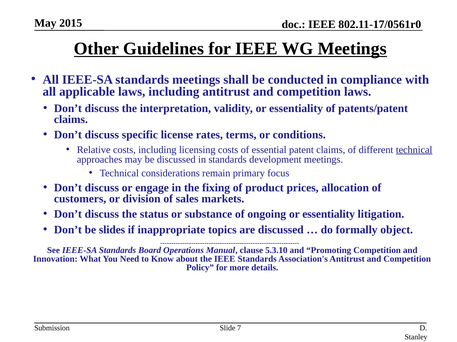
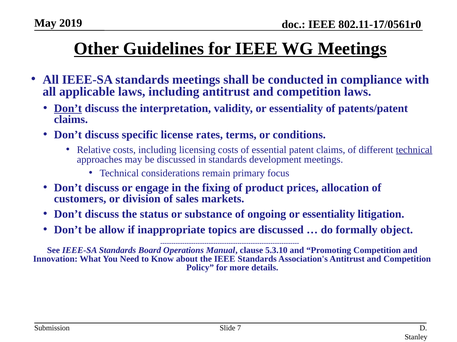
2015: 2015 -> 2019 (71, 23)
Don’t underline: none -> present (68, 109)
slides: slides -> allow (112, 230)
